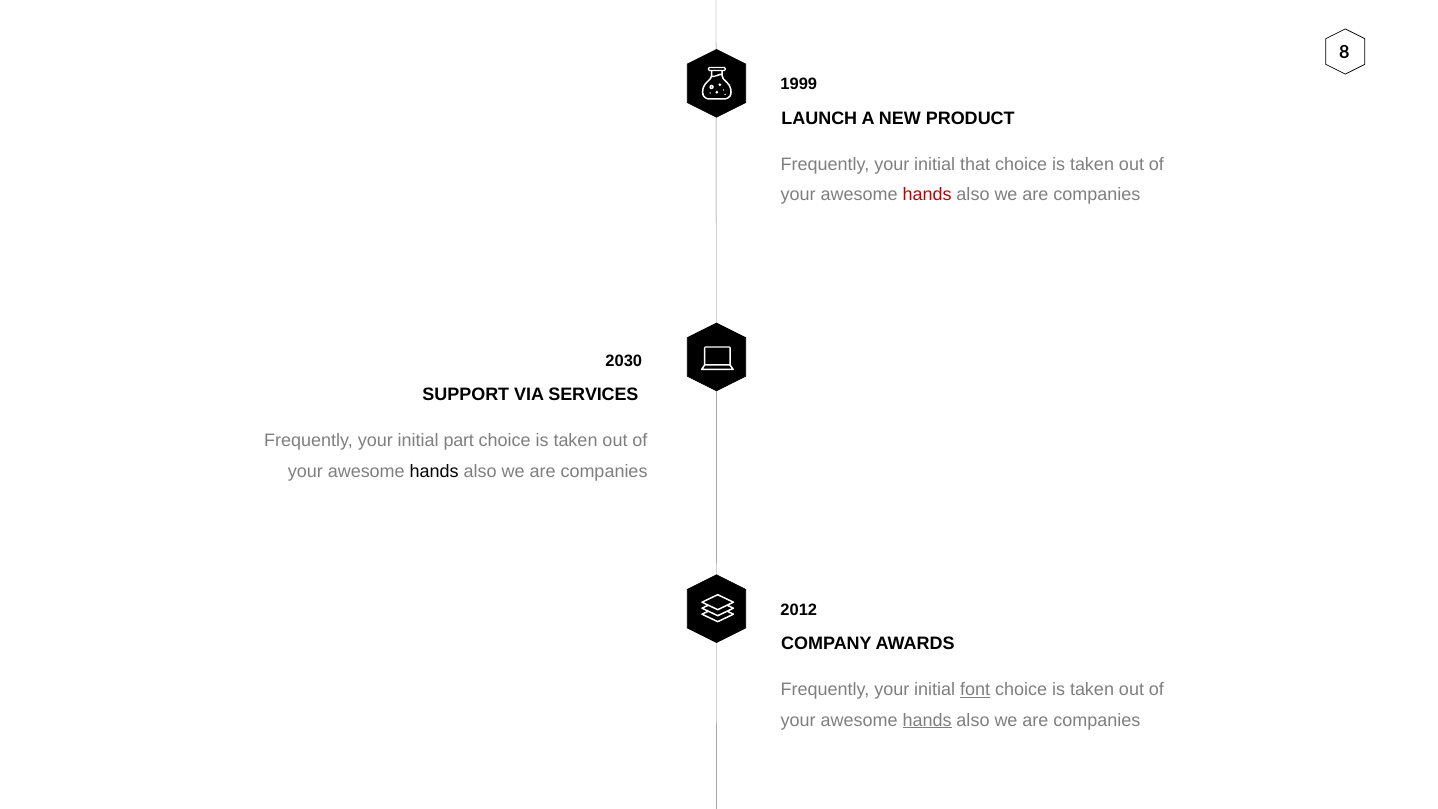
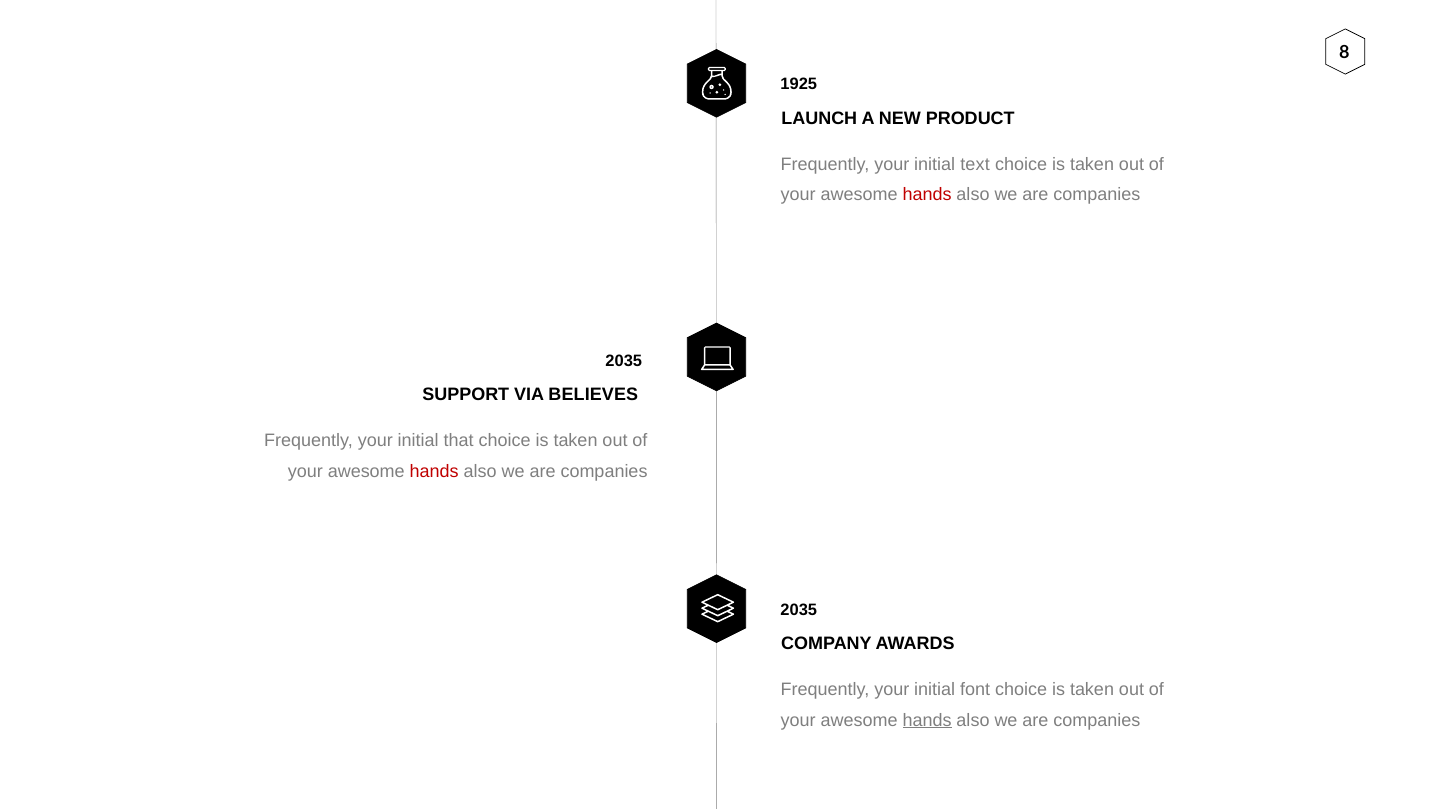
1999: 1999 -> 1925 (799, 84)
that: that -> text (975, 164)
2030: 2030 -> 2035 (624, 361)
SERVICES: SERVICES -> BELIEVES (593, 395)
part: part -> that (459, 441)
hands colour: black -> red (434, 471)
2012: 2012 -> 2035 (799, 610)
font underline: present -> none (975, 690)
